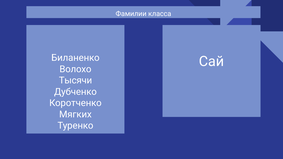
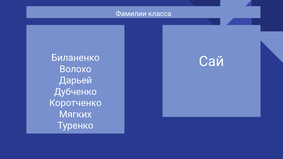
Тысячи: Тысячи -> Дарьей (75, 81)
